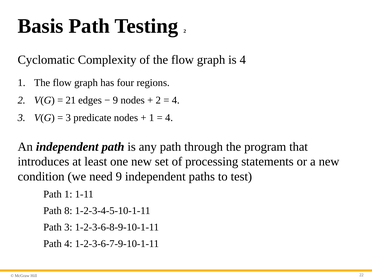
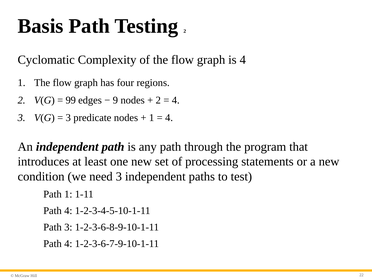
21: 21 -> 99 (71, 100)
need 9: 9 -> 3 (119, 177)
8: 8 -> 4 (68, 211)
